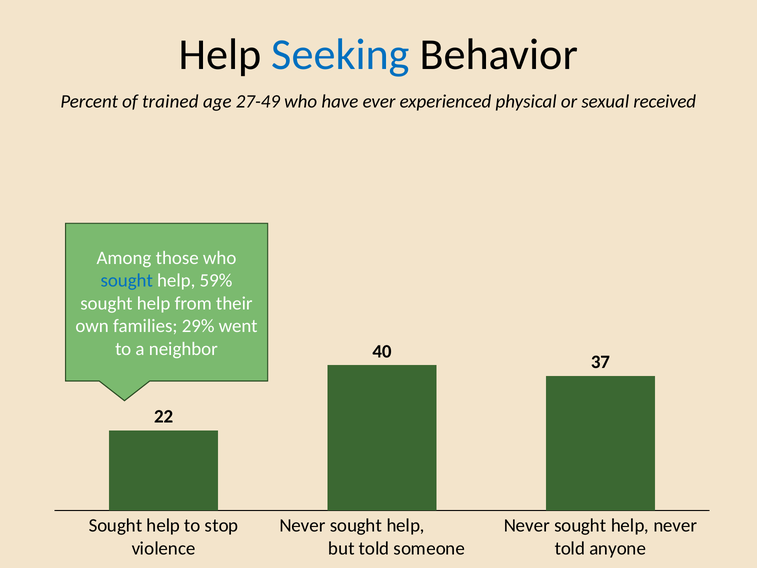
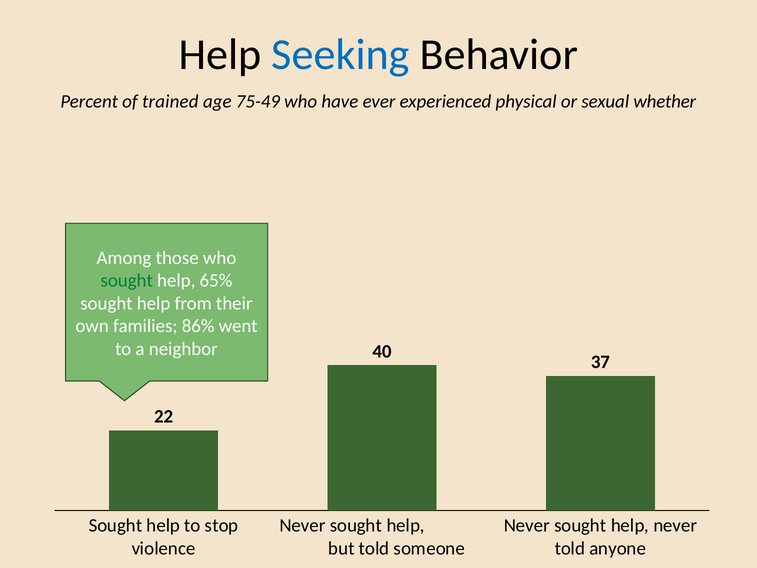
27-49: 27-49 -> 75-49 (258, 101)
received: received -> whether (665, 101)
sought colour: blue -> green (127, 281)
59%: 59% -> 65% (216, 281)
29%: 29% -> 86% (198, 326)
